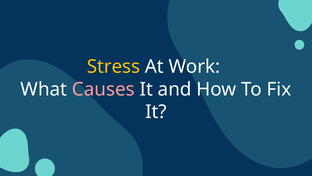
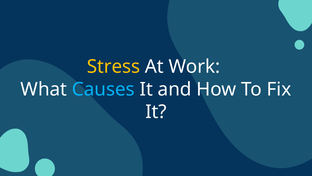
Causes colour: pink -> light blue (103, 89)
